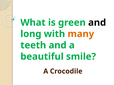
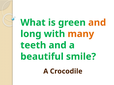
and colour: black -> orange (97, 23)
